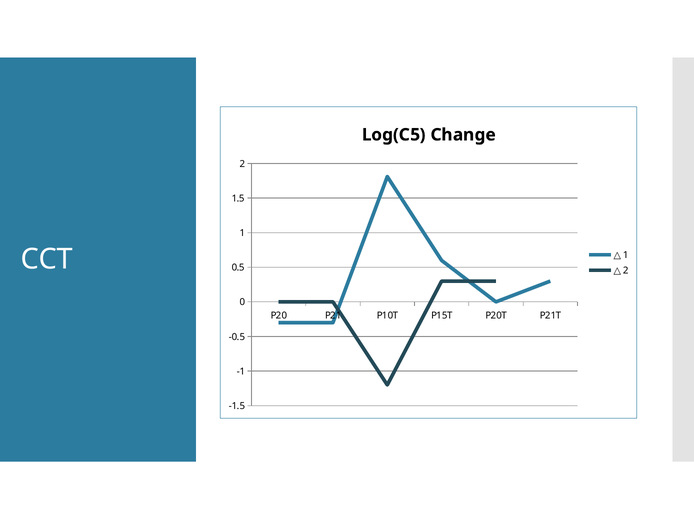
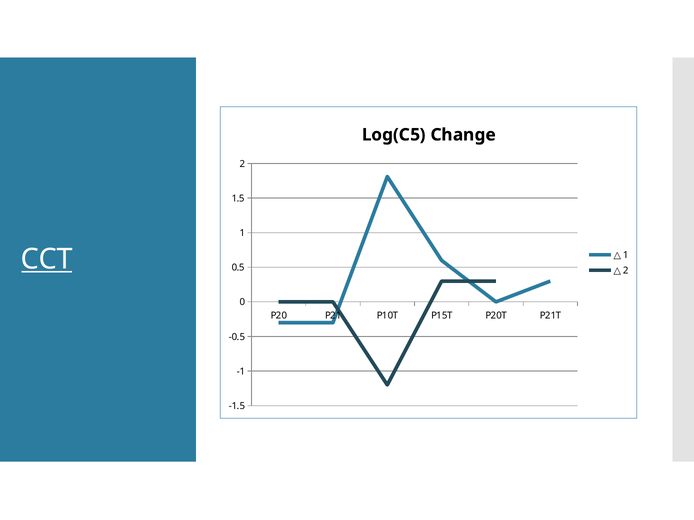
CCT underline: none -> present (47, 260)
